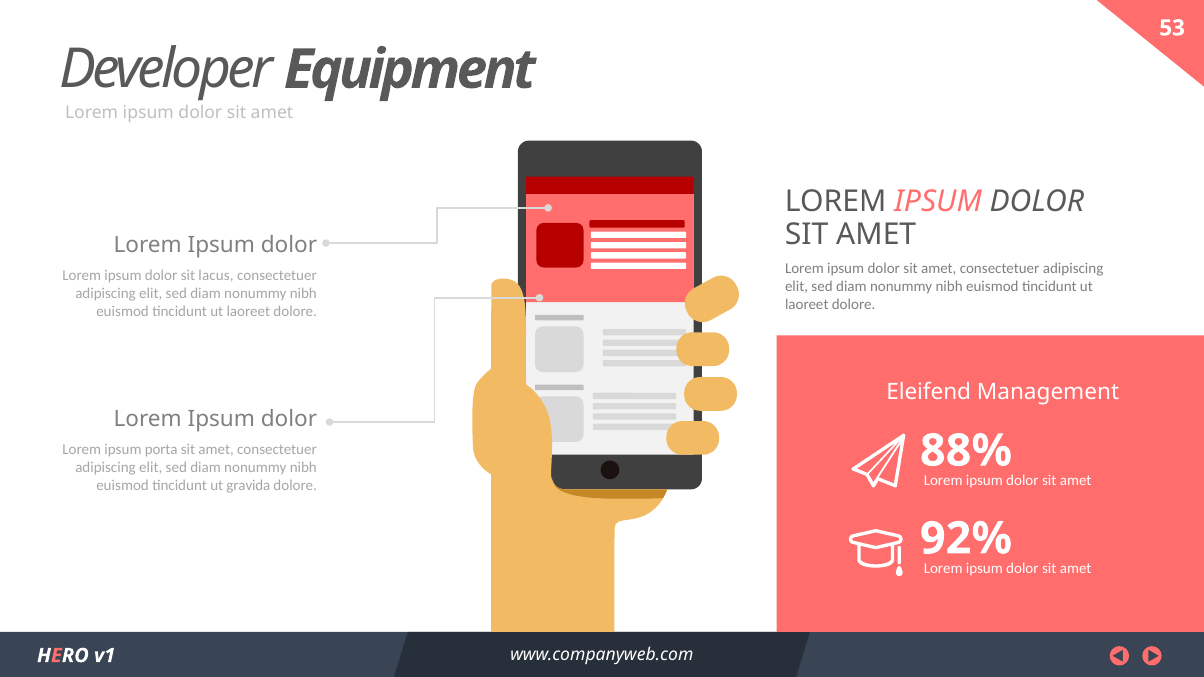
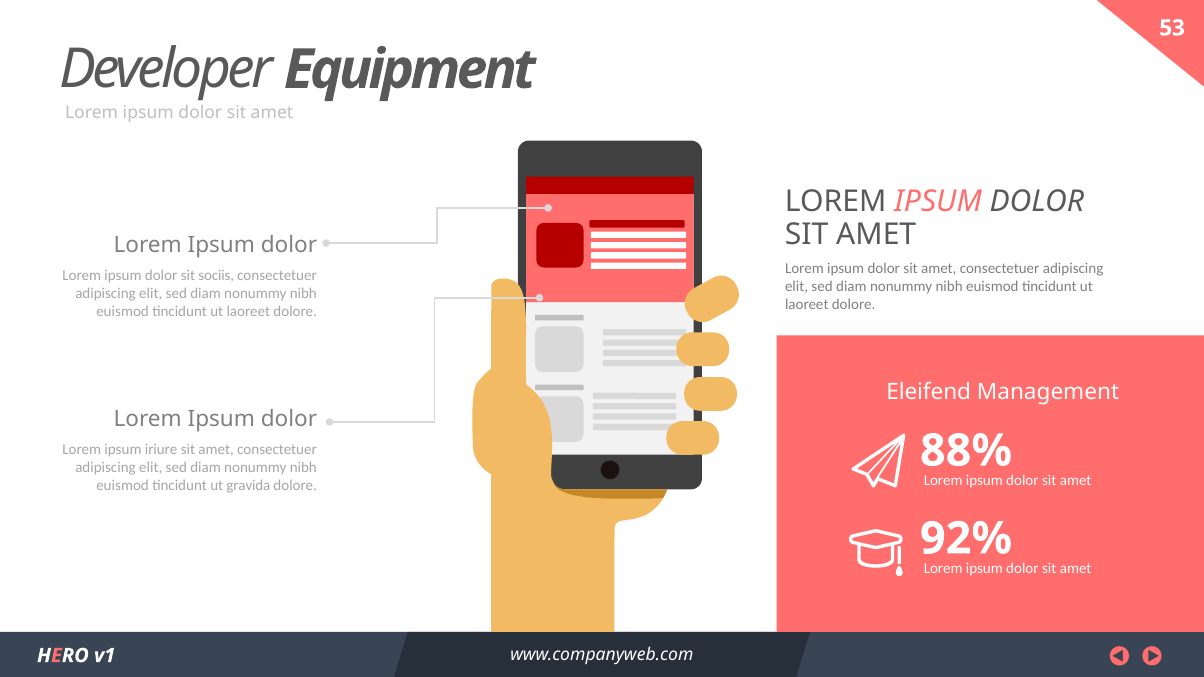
lacus: lacus -> sociis (216, 276)
porta: porta -> iriure (161, 450)
